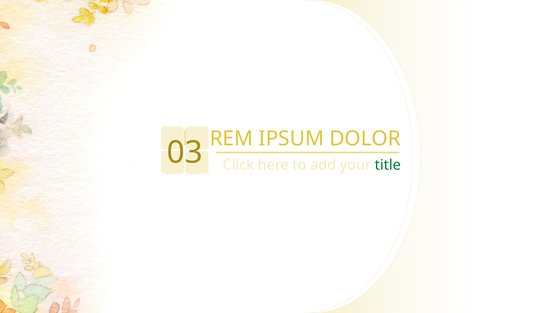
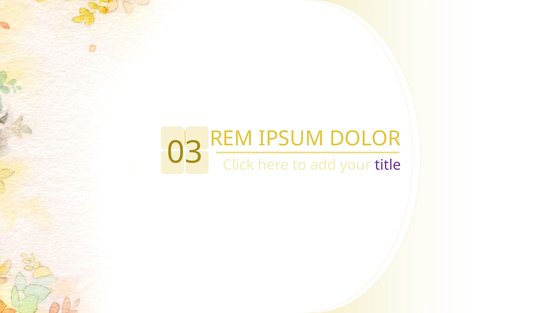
title colour: green -> purple (388, 165)
